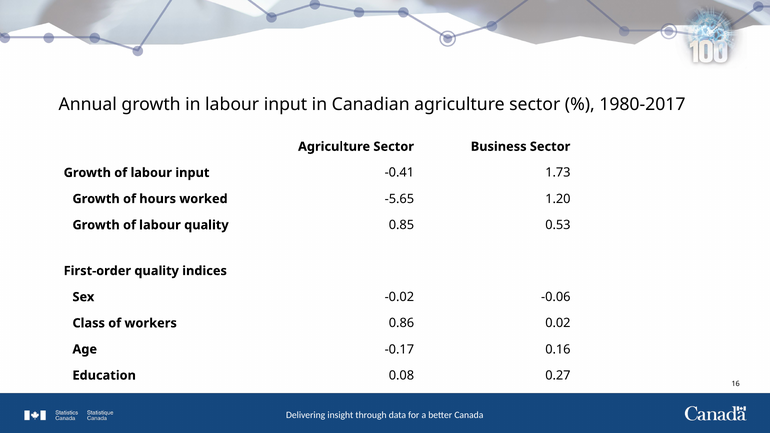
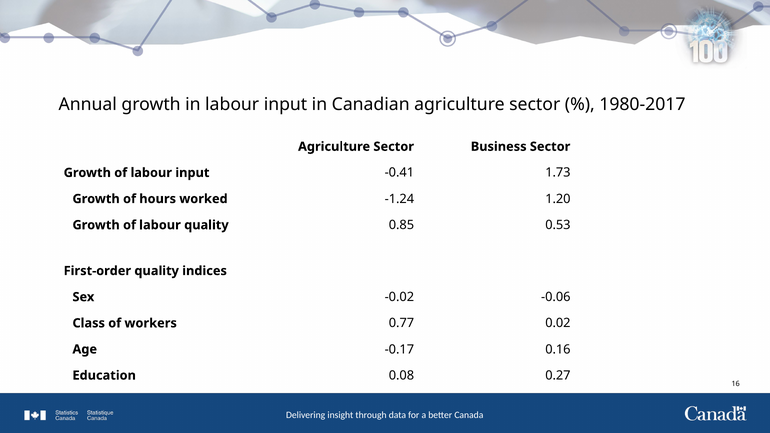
-5.65: -5.65 -> -1.24 (399, 199)
0.86: 0.86 -> 0.77 (401, 323)
